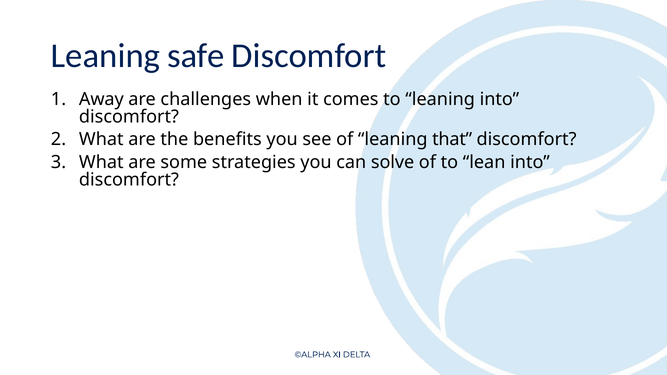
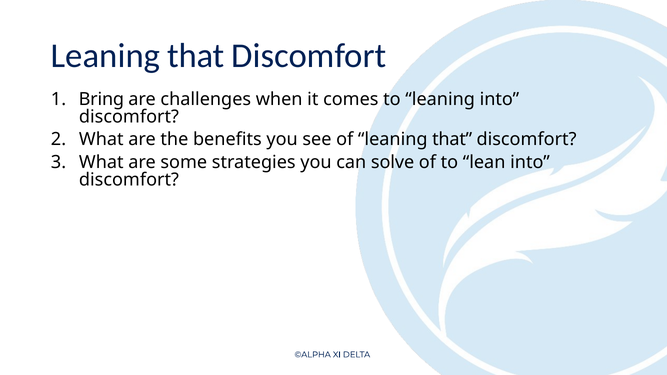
safe: safe -> that (196, 56)
Away: Away -> Bring (101, 99)
